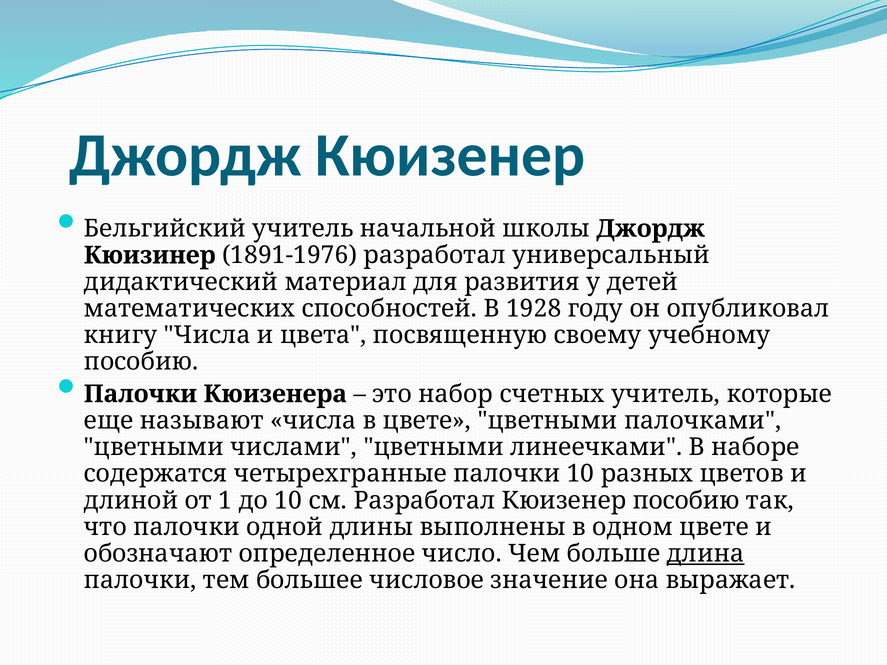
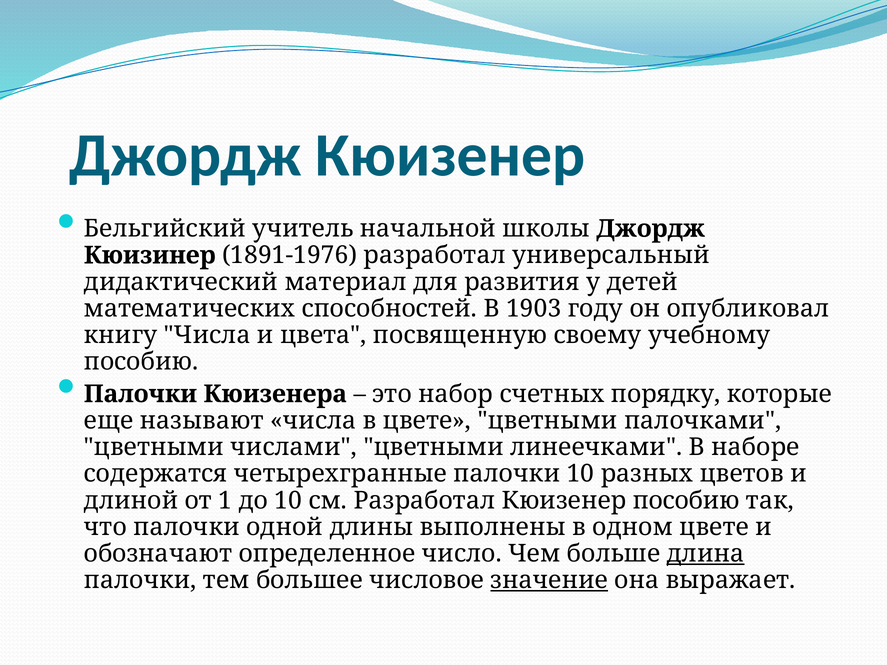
1928: 1928 -> 1903 (534, 309)
счетных учитель: учитель -> порядку (666, 394)
значение underline: none -> present (549, 580)
